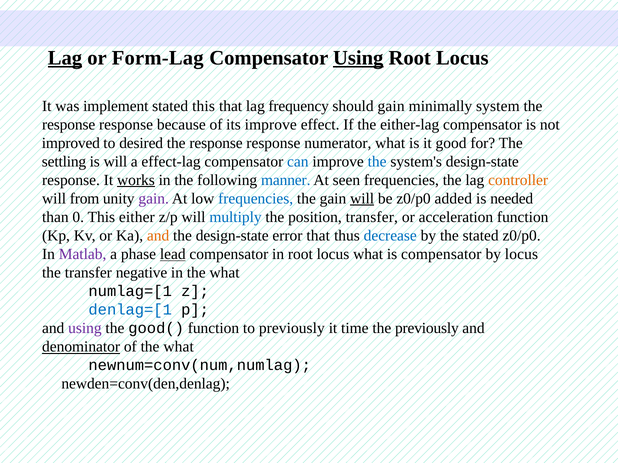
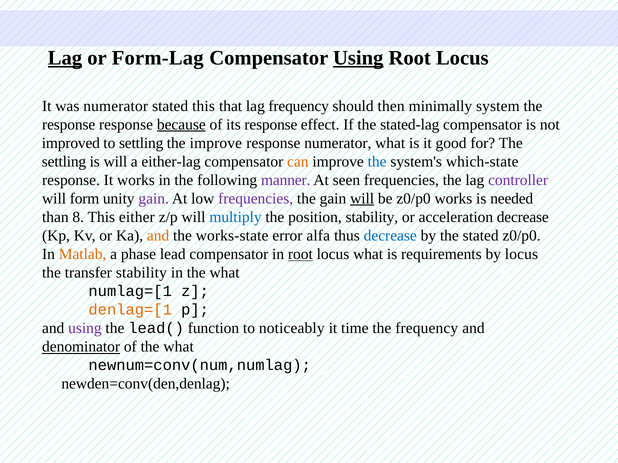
was implement: implement -> numerator (116, 106)
should gain: gain -> then (391, 106)
because underline: none -> present (181, 125)
its improve: improve -> response (271, 125)
either-lag: either-lag -> stated-lag (410, 125)
to desired: desired -> settling (141, 143)
response: response -> improve (216, 143)
effect-lag: effect-lag -> either-lag (171, 162)
can colour: blue -> orange (298, 162)
system's design-state: design-state -> which-state (482, 162)
works underline: present -> none (136, 180)
manner colour: blue -> purple (286, 180)
controller colour: orange -> purple (518, 180)
from: from -> form (85, 199)
frequencies colour: blue -> purple (256, 199)
z0/p0 added: added -> works (453, 199)
0: 0 -> 8 (78, 217)
position transfer: transfer -> stability (372, 217)
acceleration function: function -> decrease (523, 217)
the design-state: design-state -> works-state (232, 236)
error that: that -> alfa (318, 236)
Matlab colour: purple -> orange (83, 254)
lead underline: present -> none (173, 254)
root underline: none -> present (300, 254)
is compensator: compensator -> requirements (441, 254)
transfer negative: negative -> stability (141, 273)
denlag=[1 colour: blue -> orange (130, 310)
good(: good( -> lead( (156, 329)
to previously: previously -> noticeably (292, 329)
the previously: previously -> frequency (427, 329)
